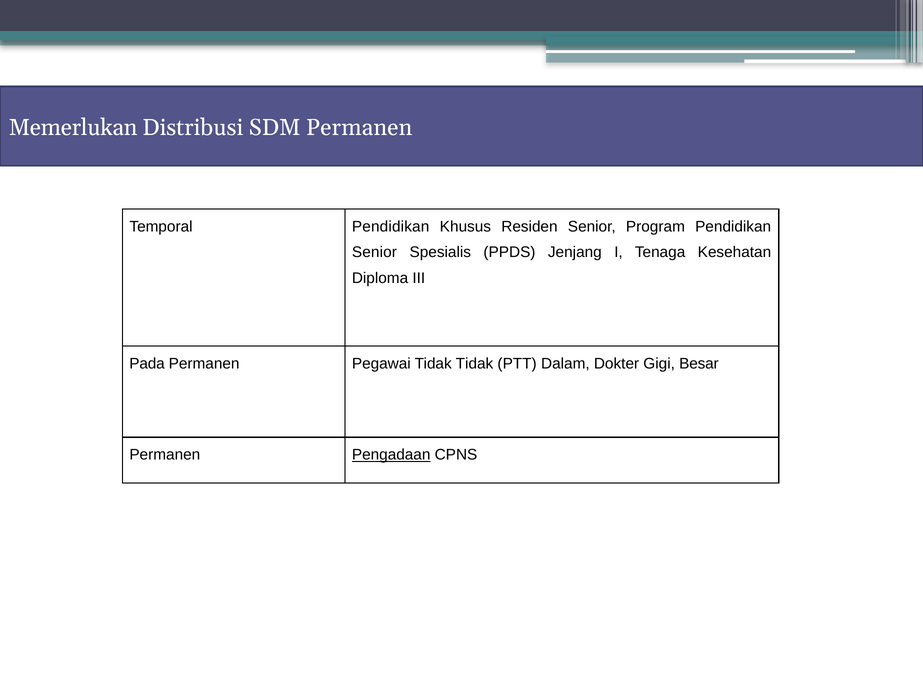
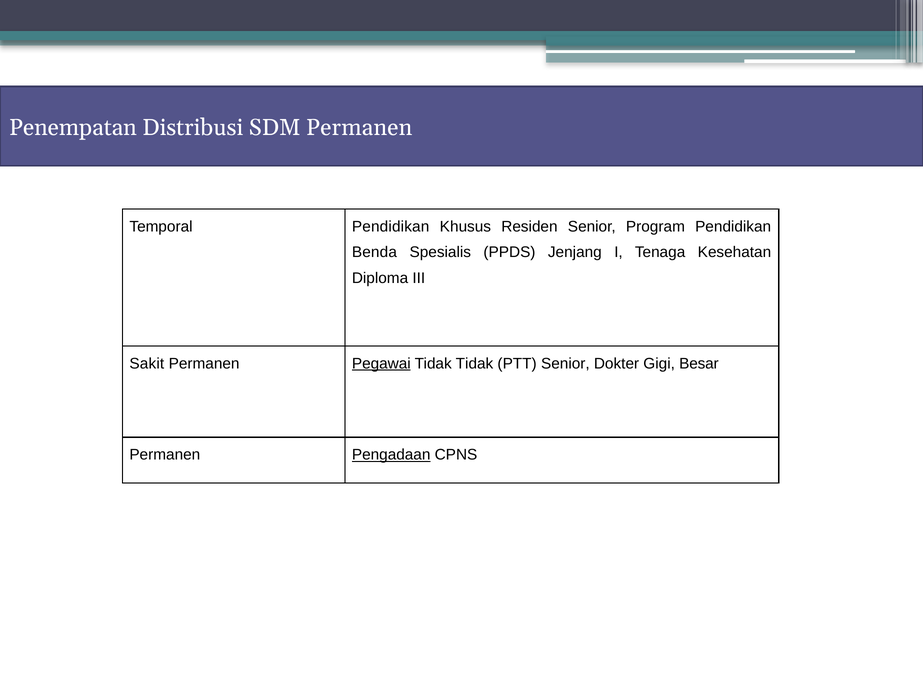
Memerlukan: Memerlukan -> Penempatan (73, 128)
Senior: Senior -> Benda (374, 252)
Pada: Pada -> Sakit (147, 364)
Pegawai underline: none -> present (381, 364)
PTT Dalam: Dalam -> Senior (565, 364)
